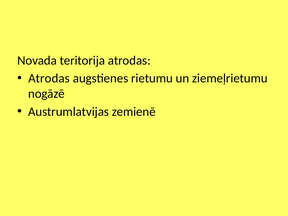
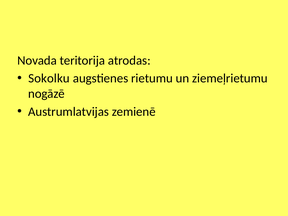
Atrodas: Atrodas -> Sokolku (49, 78)
